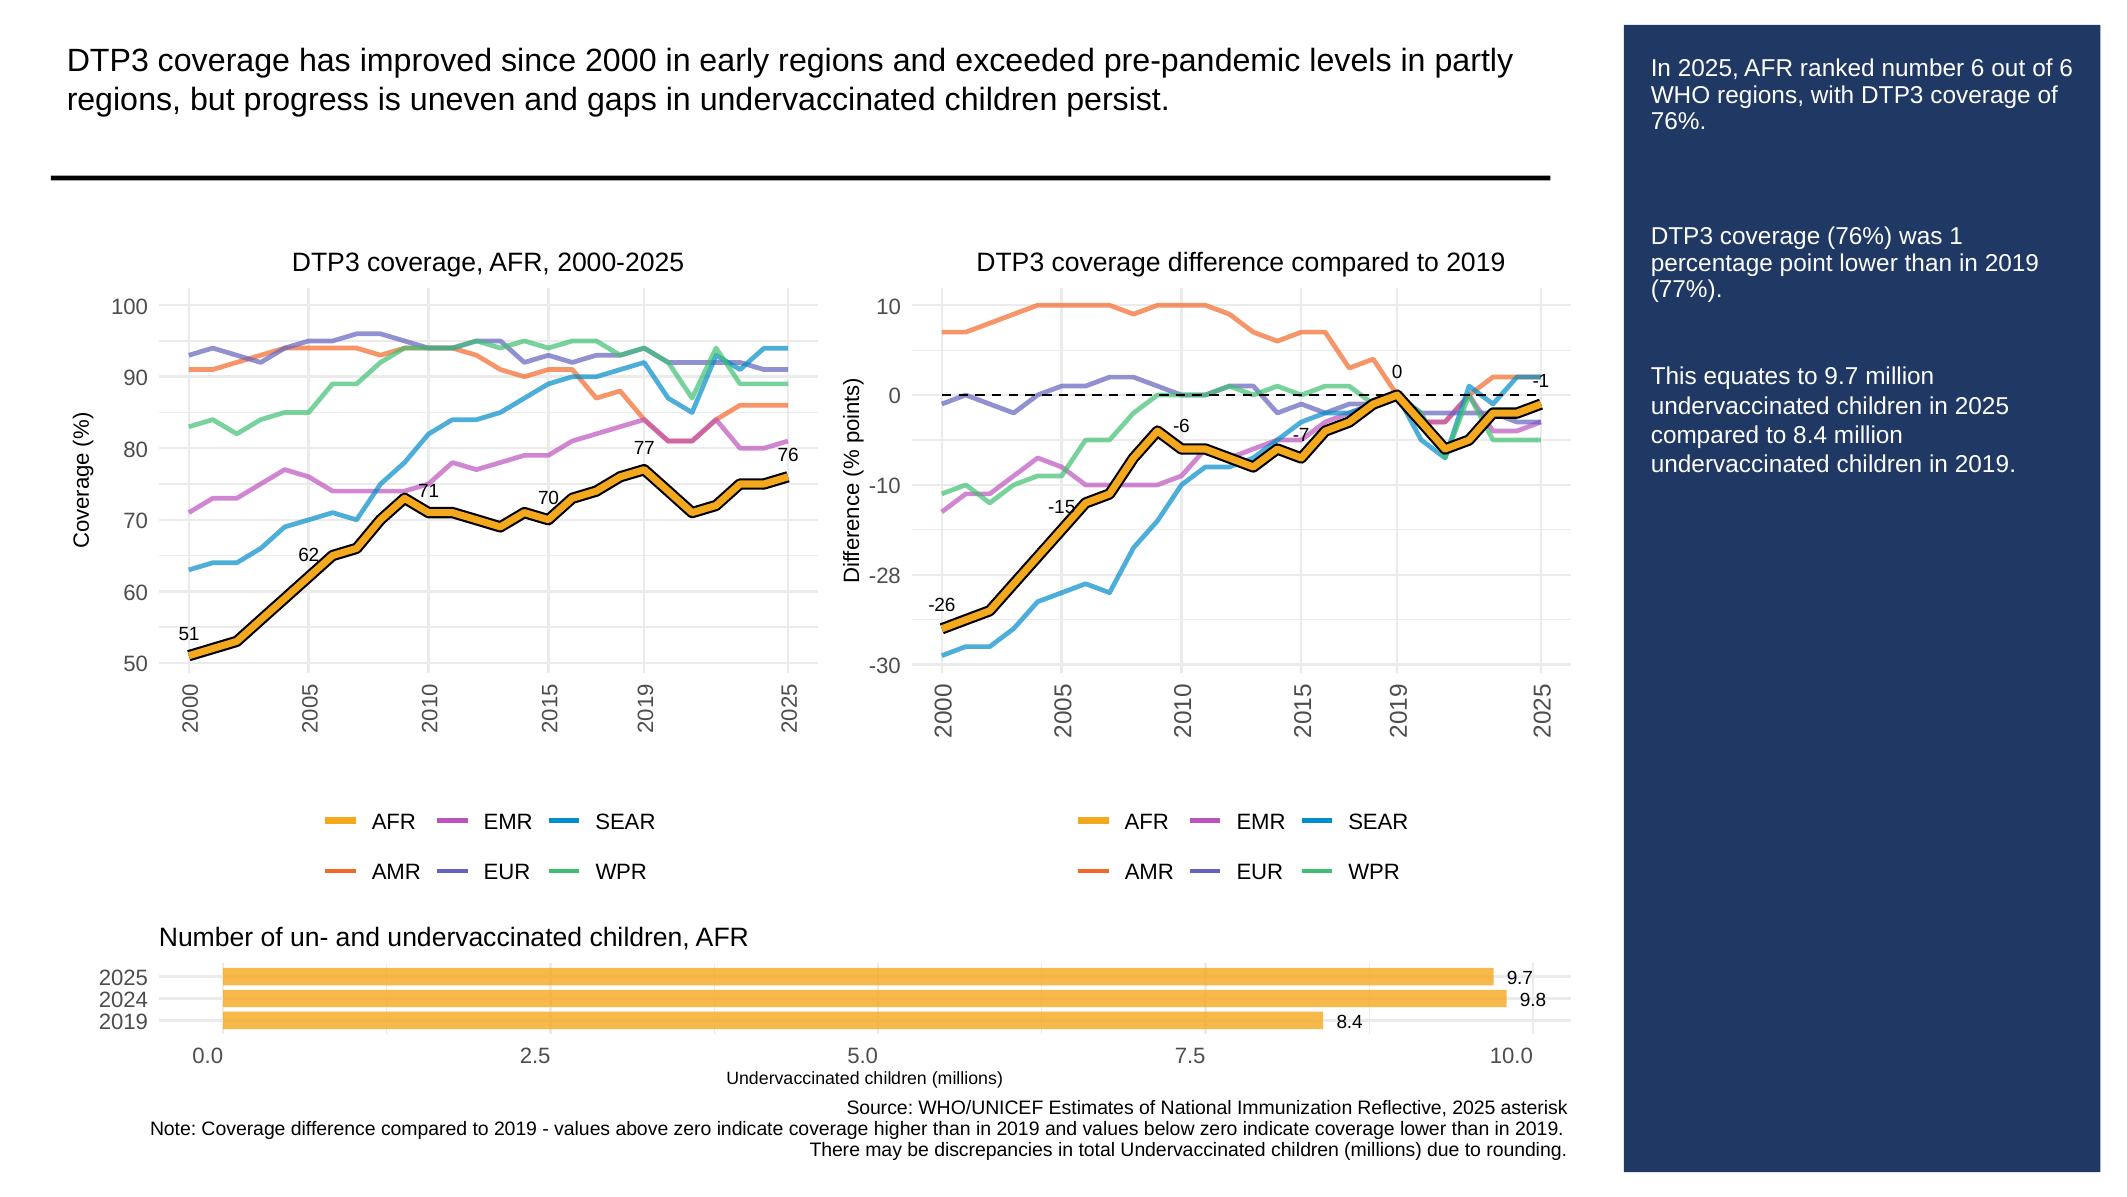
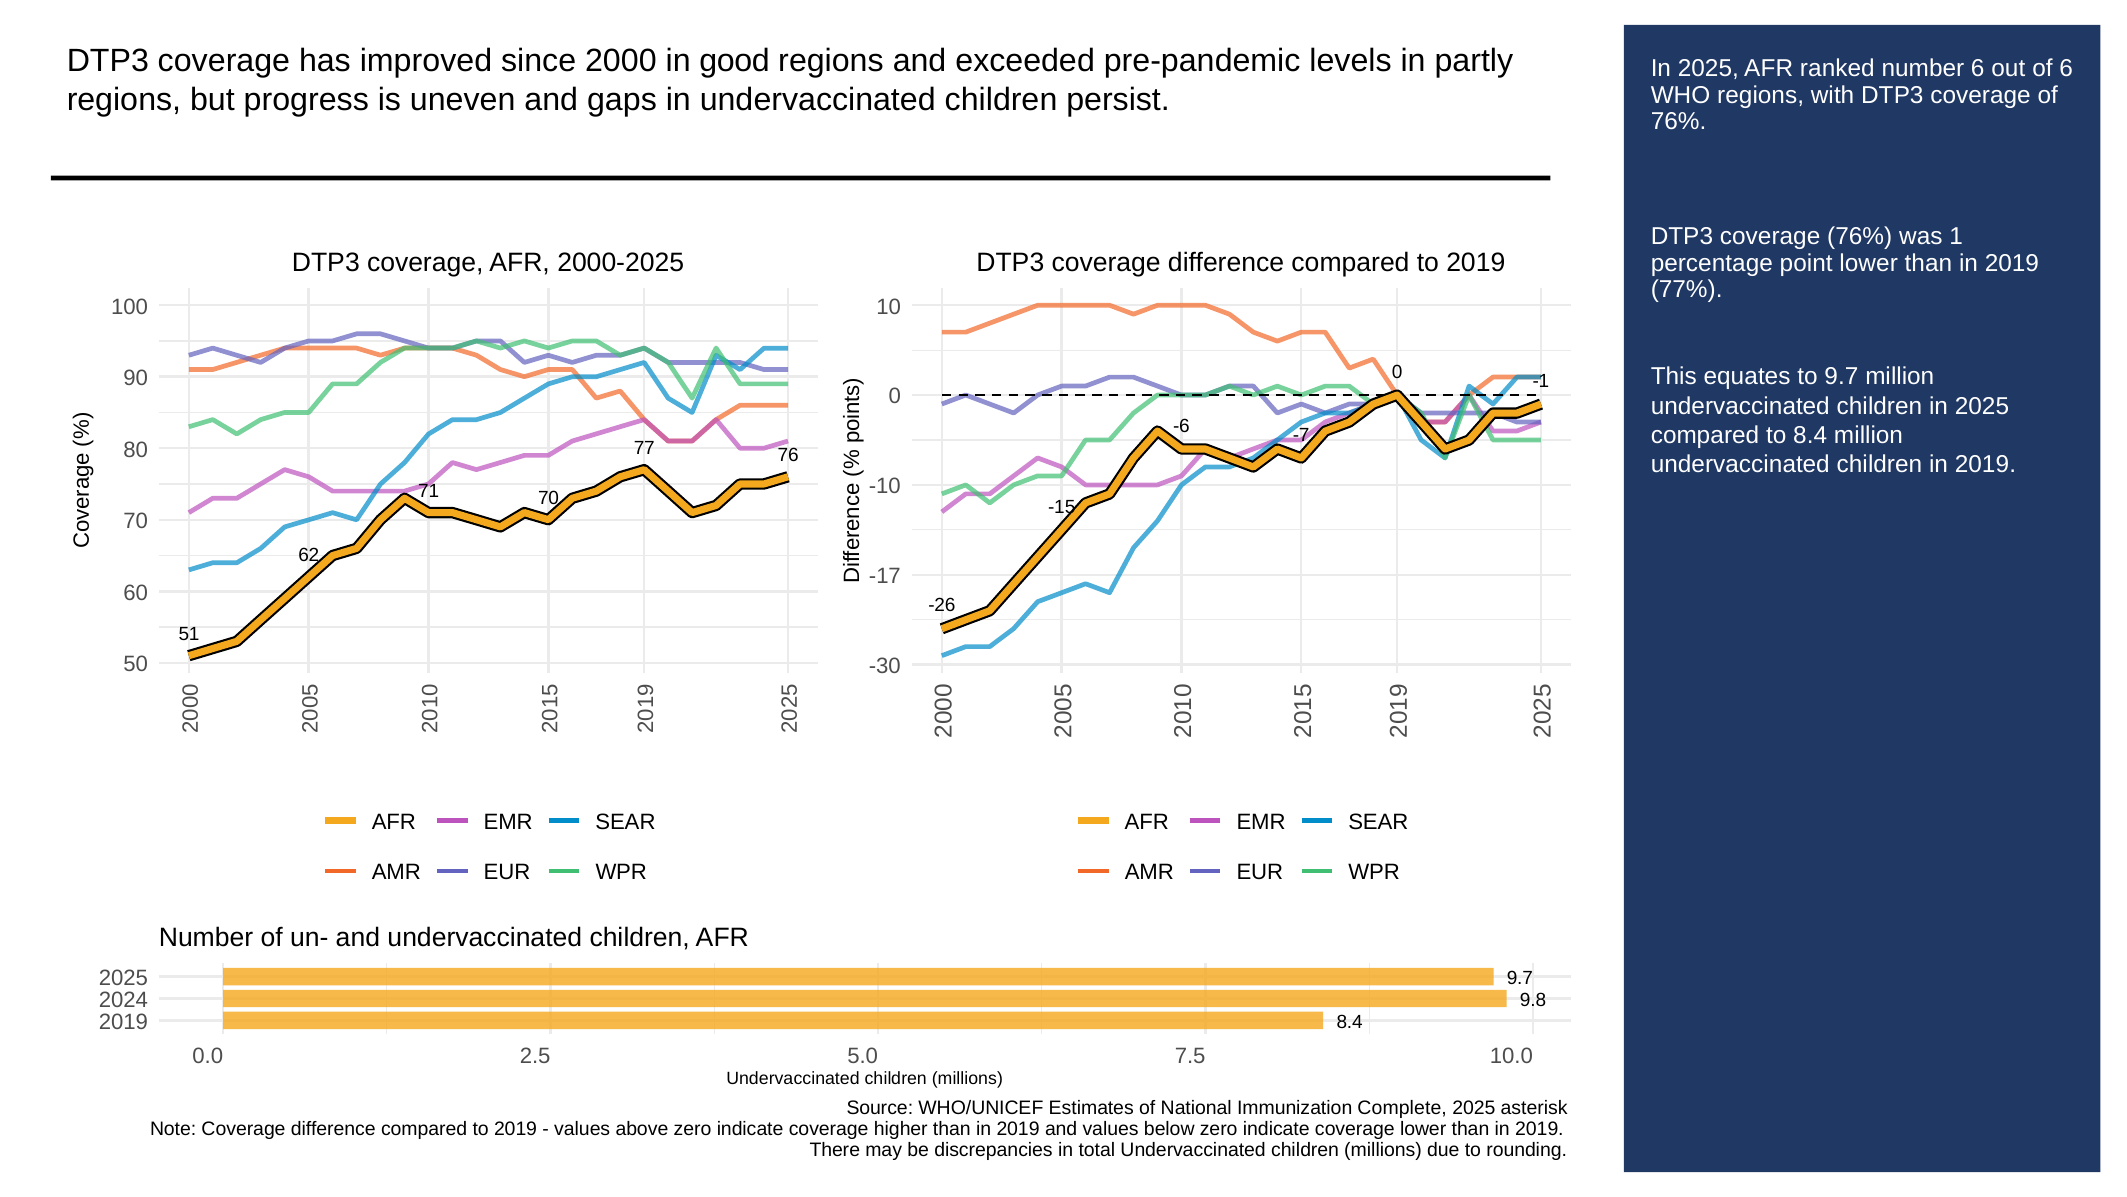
early: early -> good (735, 61)
-28: -28 -> -17 (885, 576)
Reflective: Reflective -> Complete (1402, 1107)
